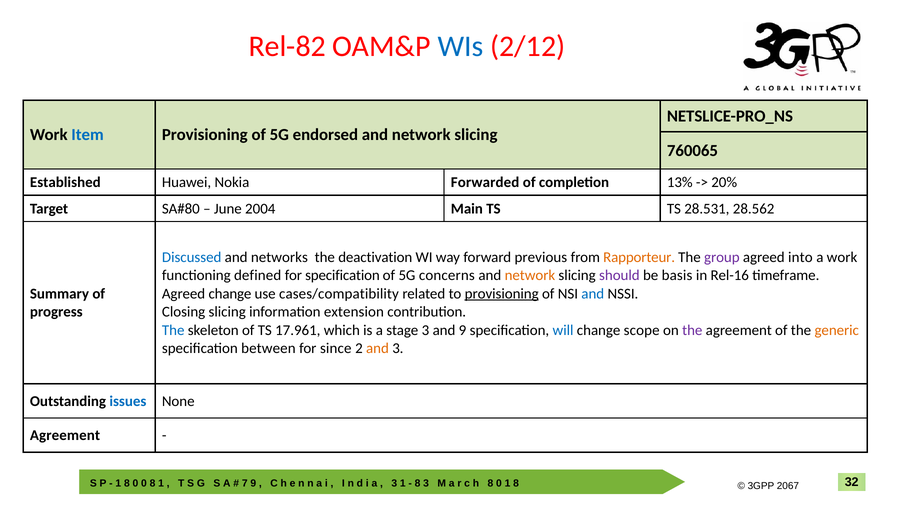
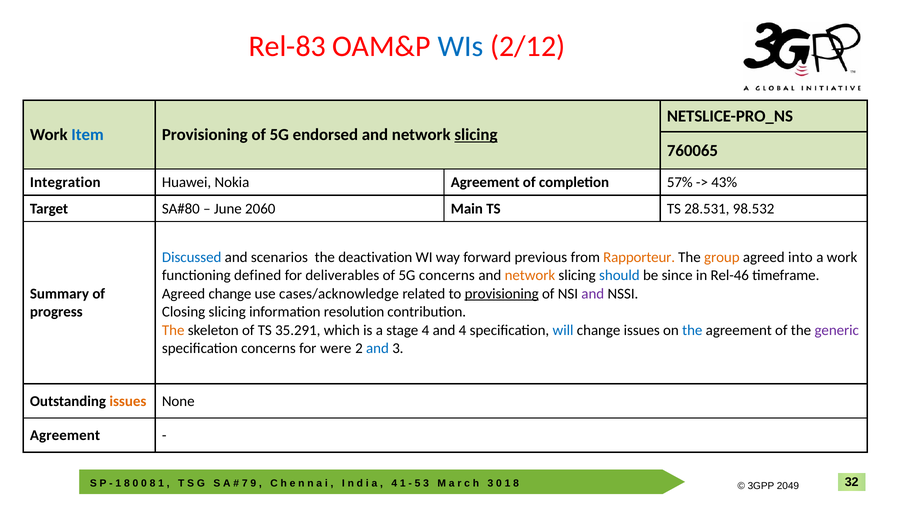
Rel-82: Rel-82 -> Rel-83 (287, 47)
slicing underline: none -> present (476, 135)
Established: Established -> Integration (65, 182)
Nokia Forwarded: Forwarded -> Agreement (485, 182)
13%: 13% -> 57% (680, 182)
20%: 20% -> 43% (724, 182)
2004: 2004 -> 2060 (260, 209)
28.562: 28.562 -> 98.532 (754, 209)
networks: networks -> scenarios (279, 257)
group colour: purple -> orange (722, 257)
for specification: specification -> deliverables (342, 275)
should colour: purple -> blue (619, 275)
basis: basis -> since (677, 275)
Rel-16: Rel-16 -> Rel-46 (730, 275)
cases/compatibility: cases/compatibility -> cases/acknowledge (339, 294)
and colour: blue -> purple (593, 294)
extension: extension -> resolution (354, 312)
The colour: blue -> orange (173, 330)
17.961: 17.961 -> 35.291 (298, 330)
stage 3: 3 -> 4 (425, 330)
and 9: 9 -> 4 (463, 330)
change scope: scope -> issues (642, 330)
the colour: purple -> blue (692, 330)
generic colour: orange -> purple (837, 330)
specification between: between -> concerns (268, 349)
since: since -> were (336, 349)
and colour: orange -> blue (377, 349)
issues colour: blue -> orange (128, 401)
3: 3 -> 4 (394, 483)
8: 8 -> 5 (418, 483)
8: 8 -> 3 (490, 483)
2067: 2067 -> 2049 (788, 486)
